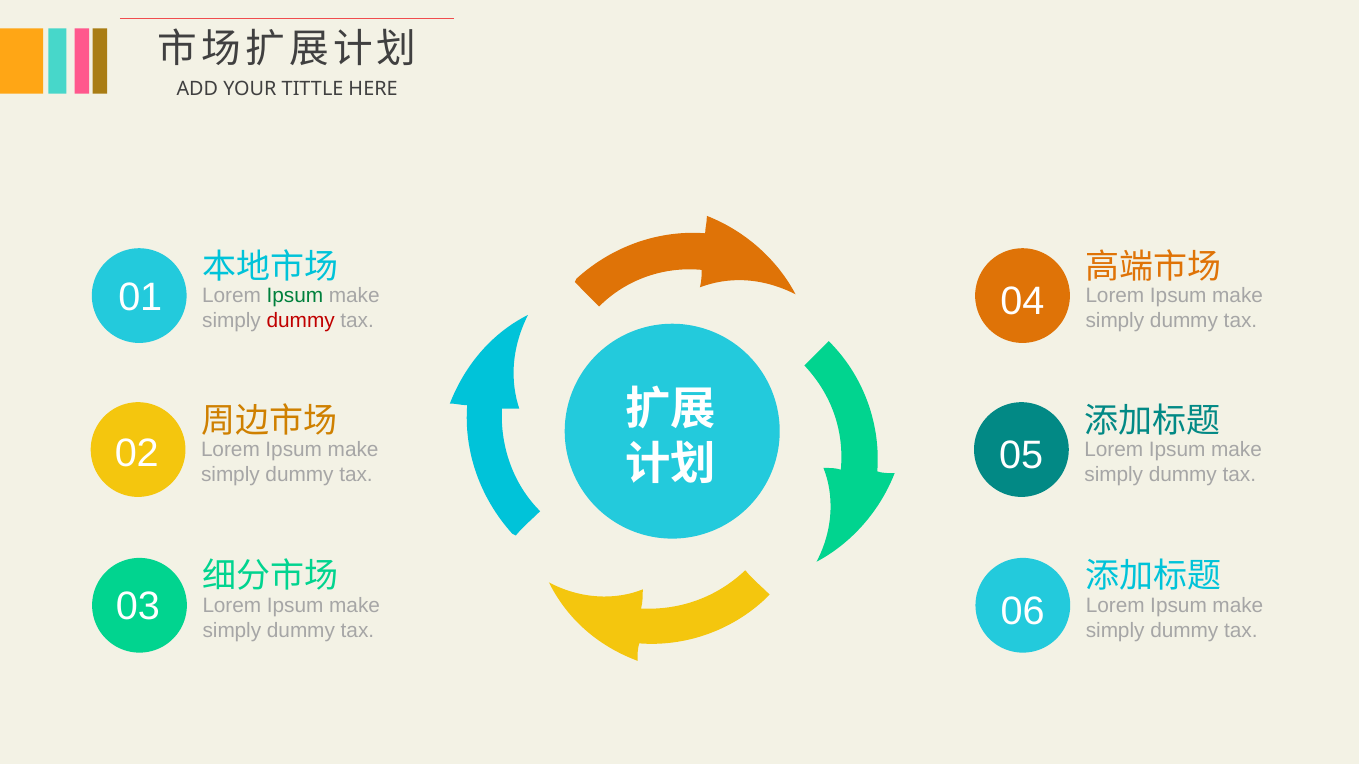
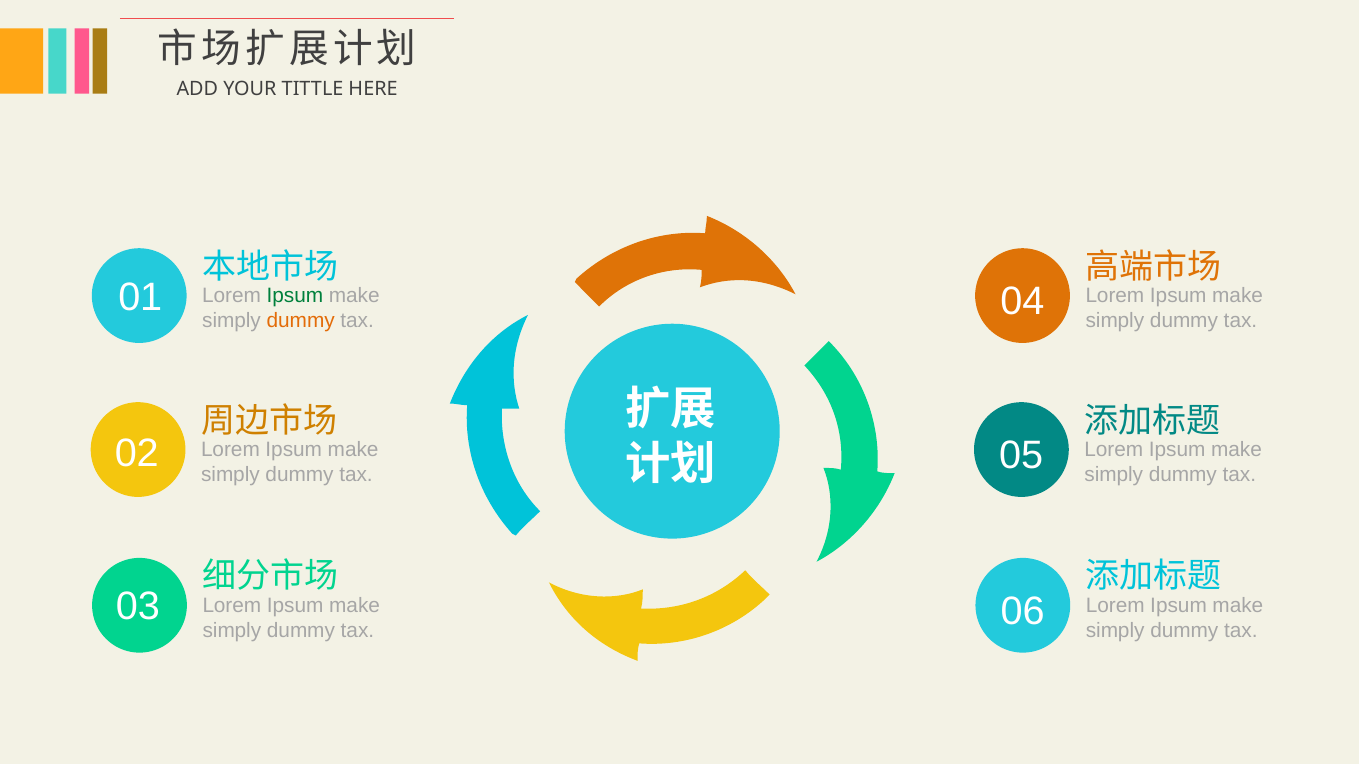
dummy colour: red -> orange (301, 321)
